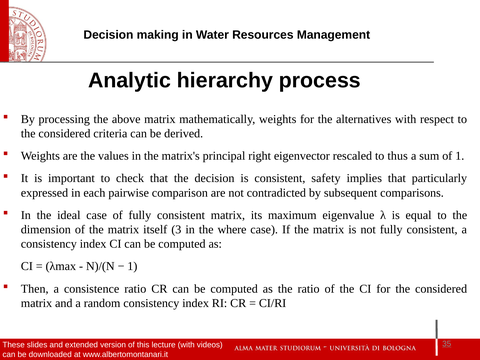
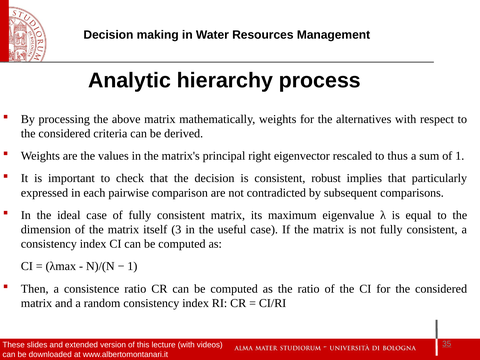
safety: safety -> robust (326, 178)
where: where -> useful (232, 230)
